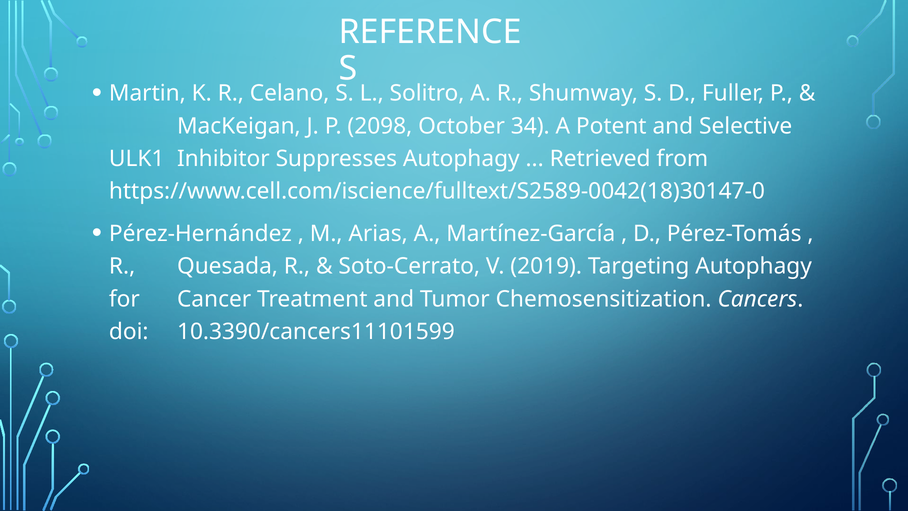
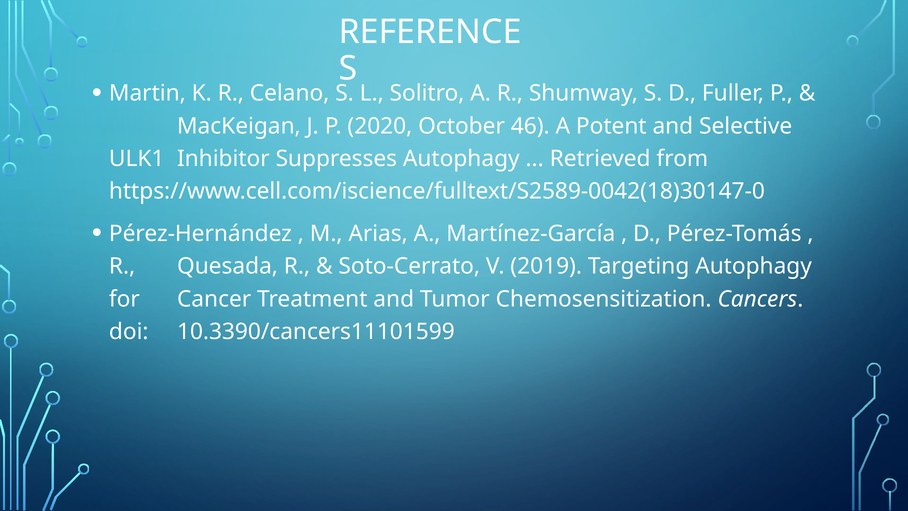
2098: 2098 -> 2020 (380, 126)
34: 34 -> 46 (530, 126)
